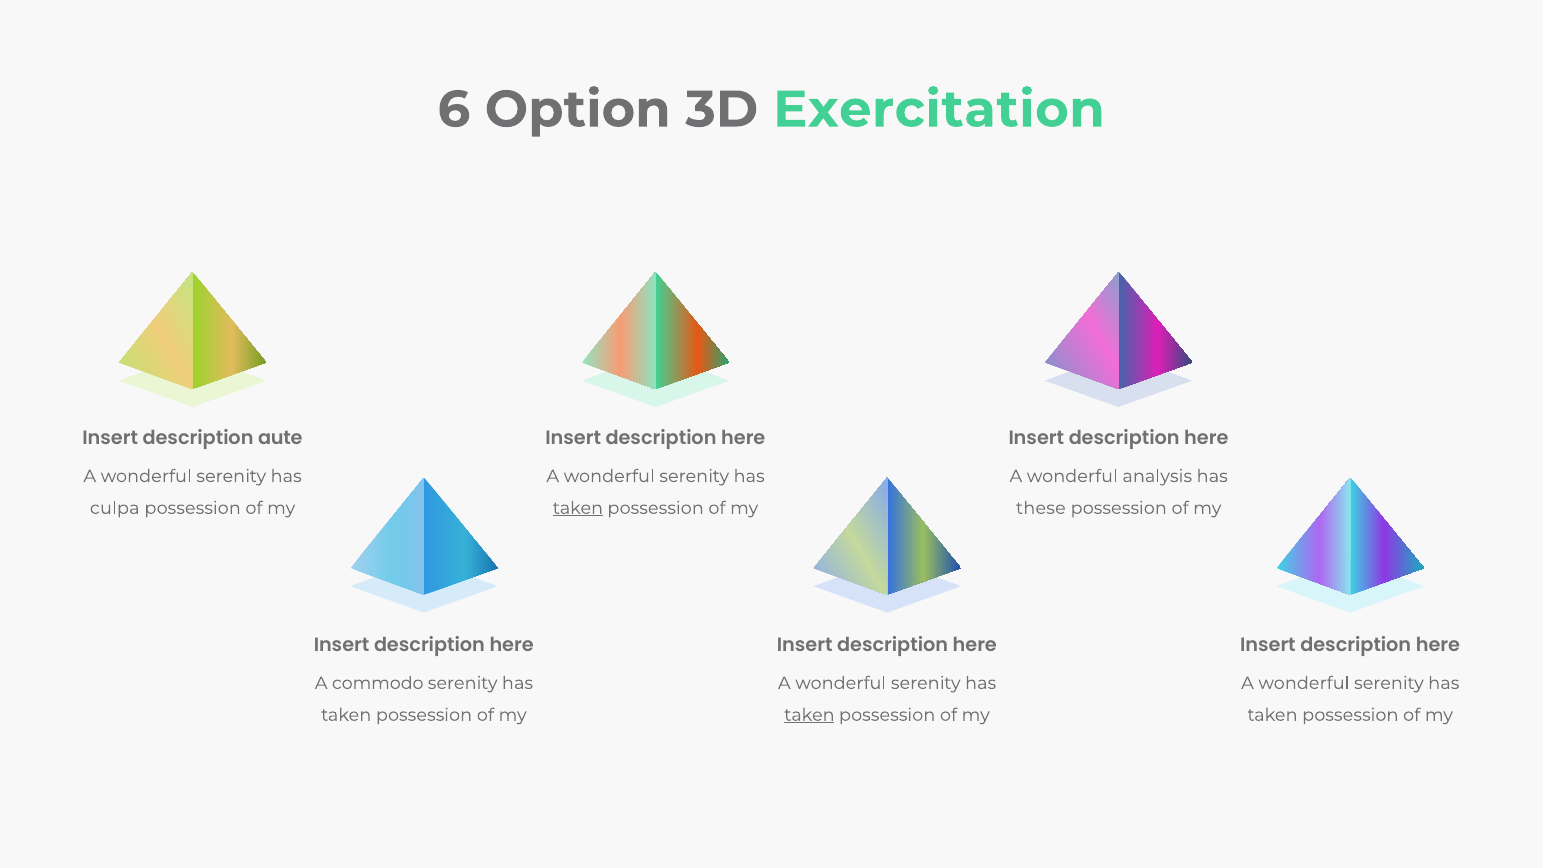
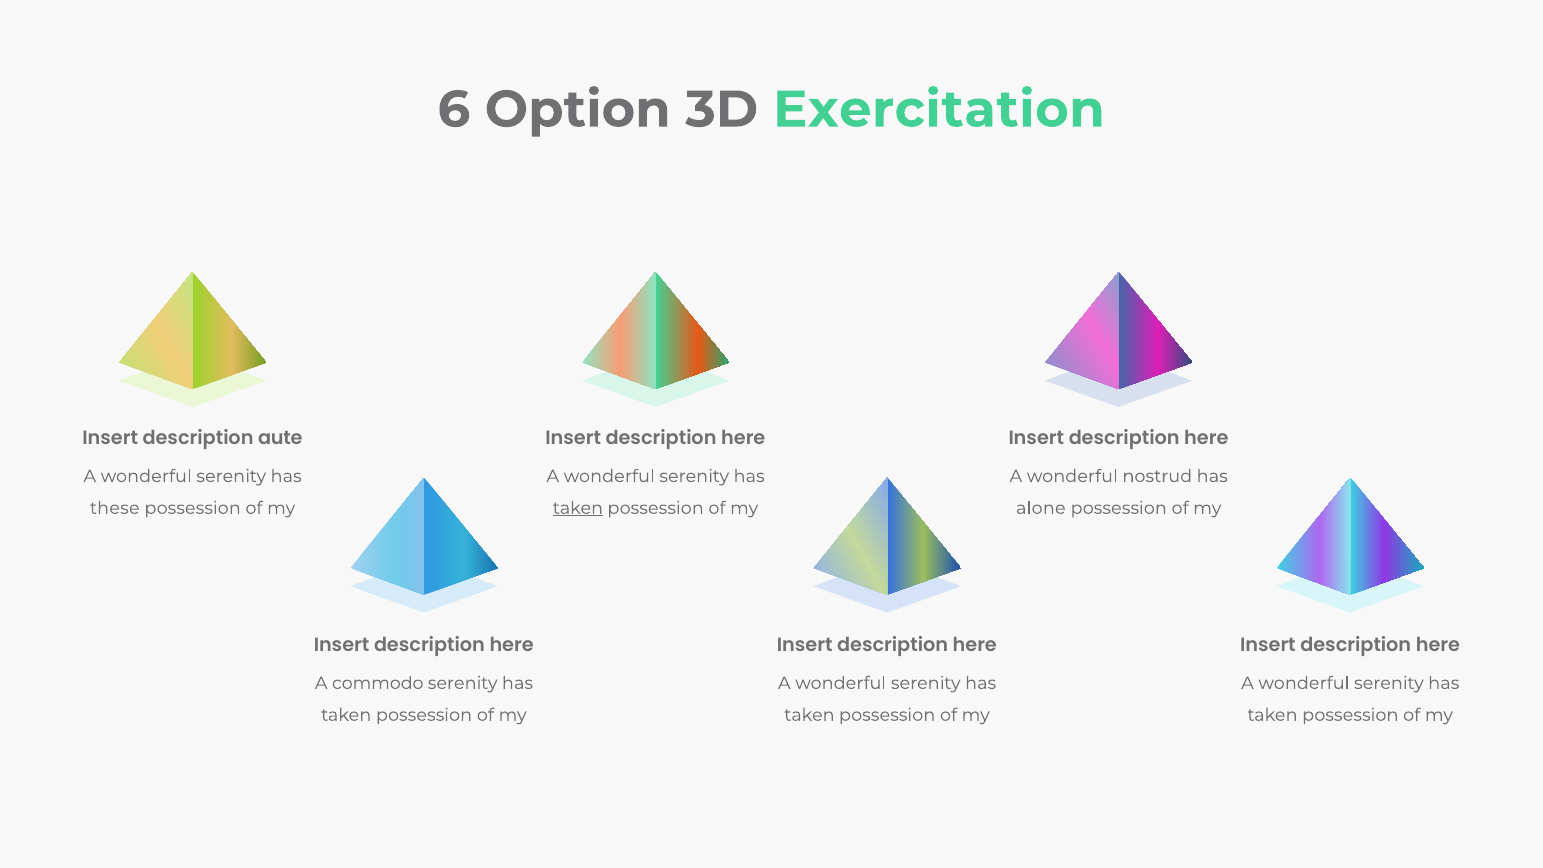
analysis: analysis -> nostrud (1157, 476)
culpa: culpa -> these (115, 508)
these: these -> alone (1041, 508)
taken underline: present -> none (809, 715)
